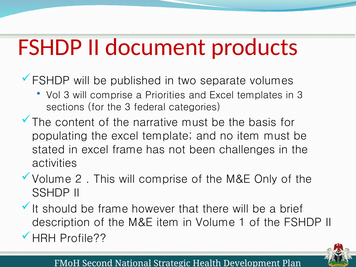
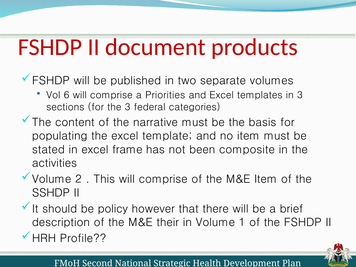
Vol 3: 3 -> 6 (67, 95)
challenges: challenges -> composite (247, 150)
M&E Only: Only -> Item (266, 179)
be frame: frame -> policy (113, 209)
M&E item: item -> their (168, 222)
